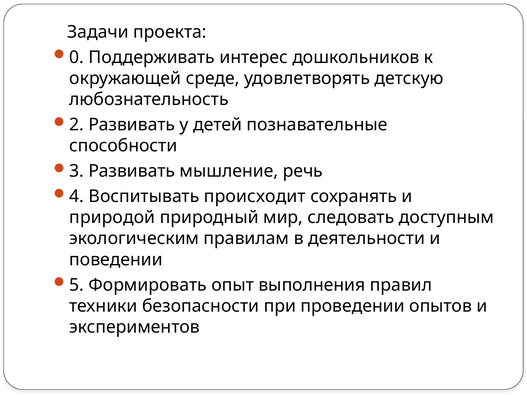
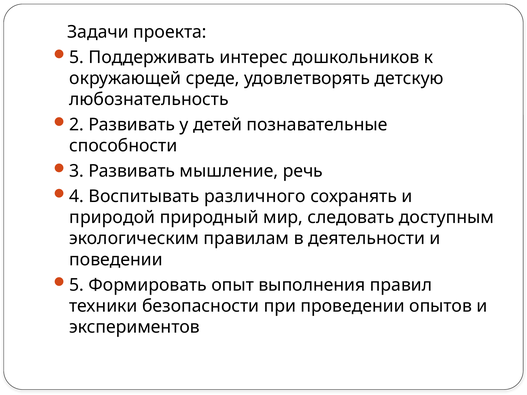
0: 0 -> 5 (77, 57)
происходит: происходит -> различного (255, 197)
